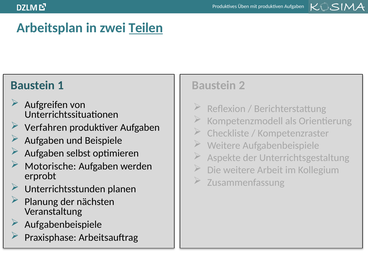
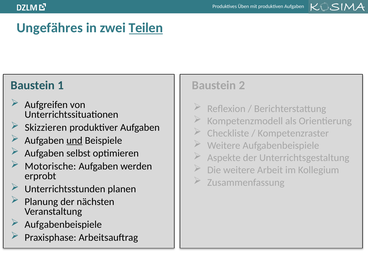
Arbeitsplan: Arbeitsplan -> Ungefähres (50, 28)
Verfahren: Verfahren -> Skizzieren (46, 127)
und underline: none -> present (74, 140)
